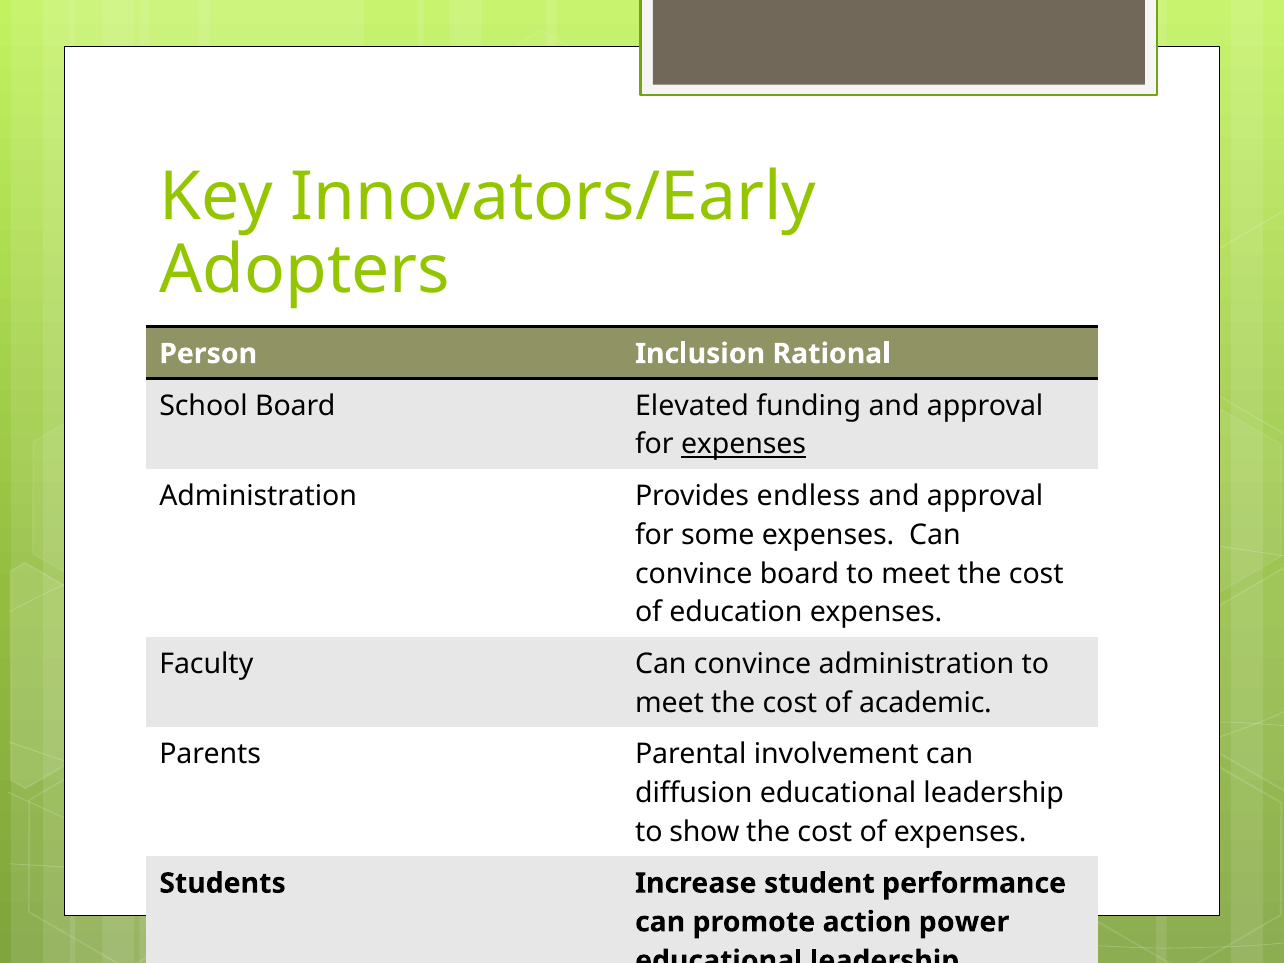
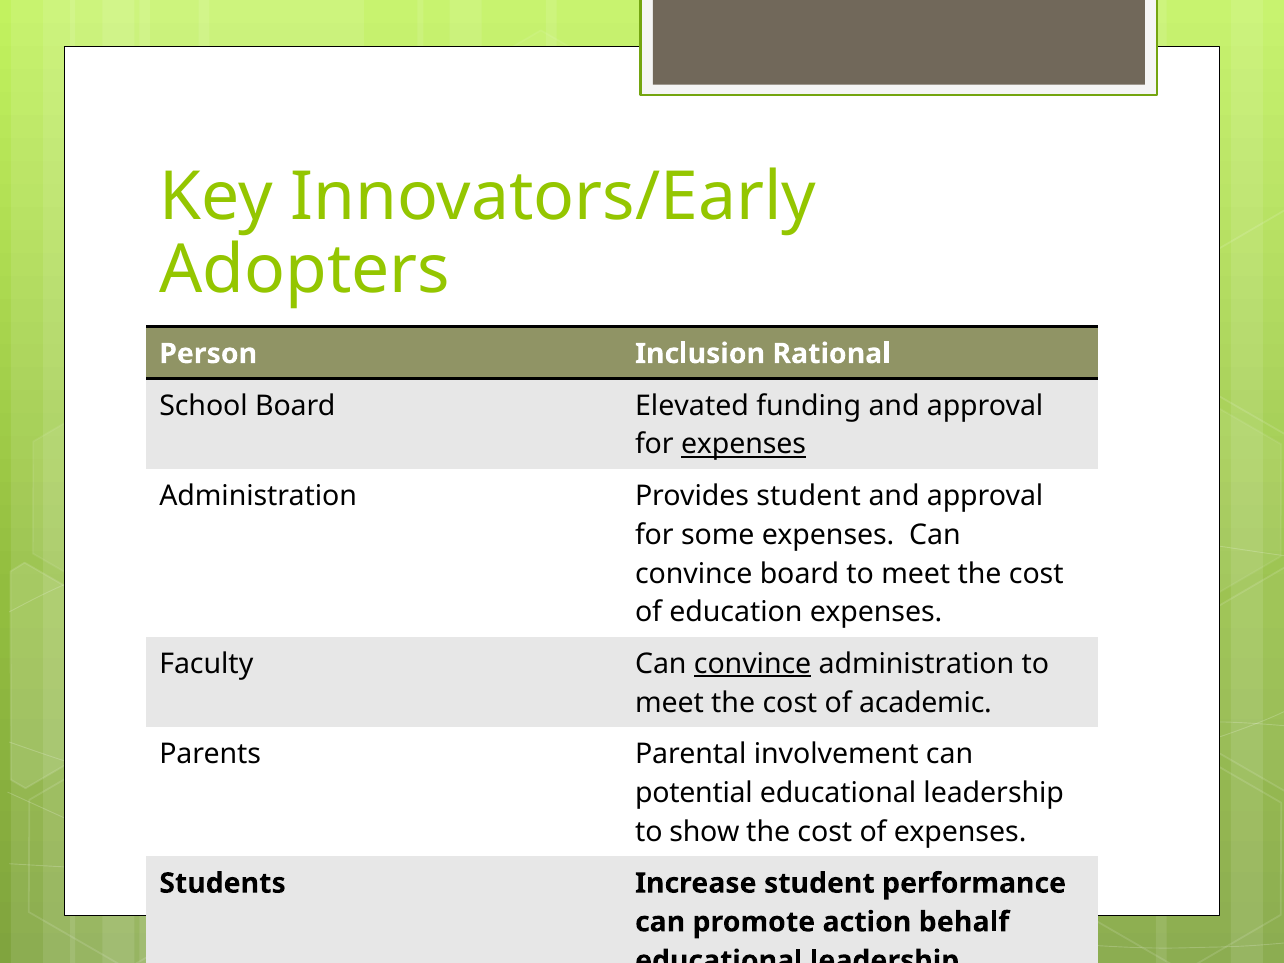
Provides endless: endless -> student (809, 496)
convince underline: none -> present (753, 664)
diffusion: diffusion -> potential (694, 793)
power: power -> behalf (964, 922)
